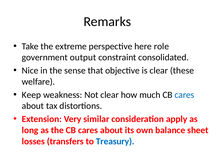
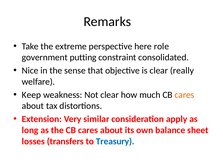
output: output -> putting (83, 58)
these: these -> really (182, 71)
cares colour: blue -> orange (184, 95)
